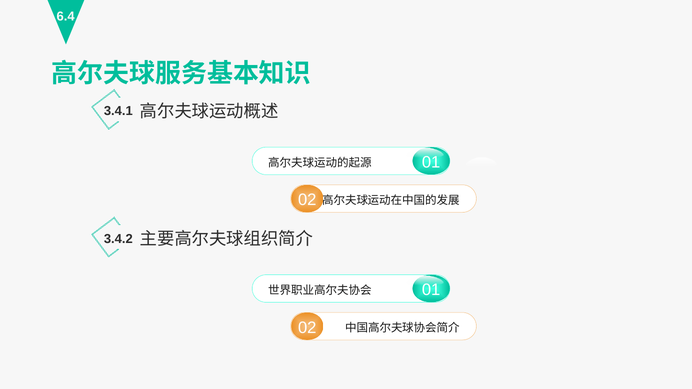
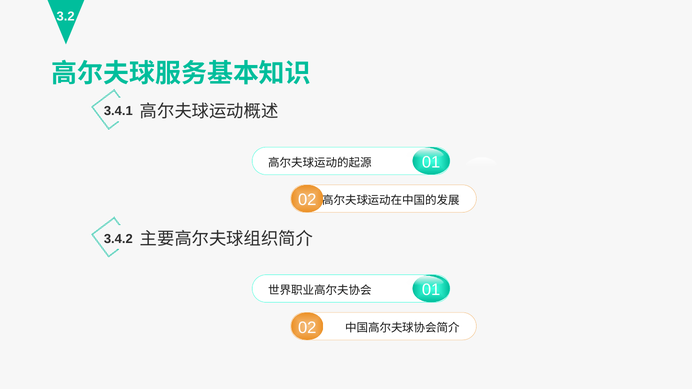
6.4: 6.4 -> 3.2 (66, 17)
